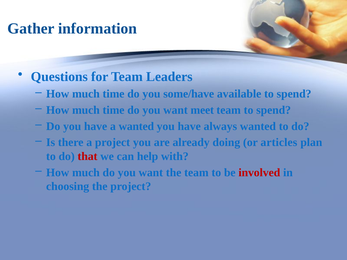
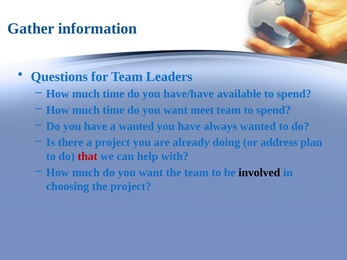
some/have: some/have -> have/have (189, 94)
articles: articles -> address (279, 143)
involved colour: red -> black (259, 173)
